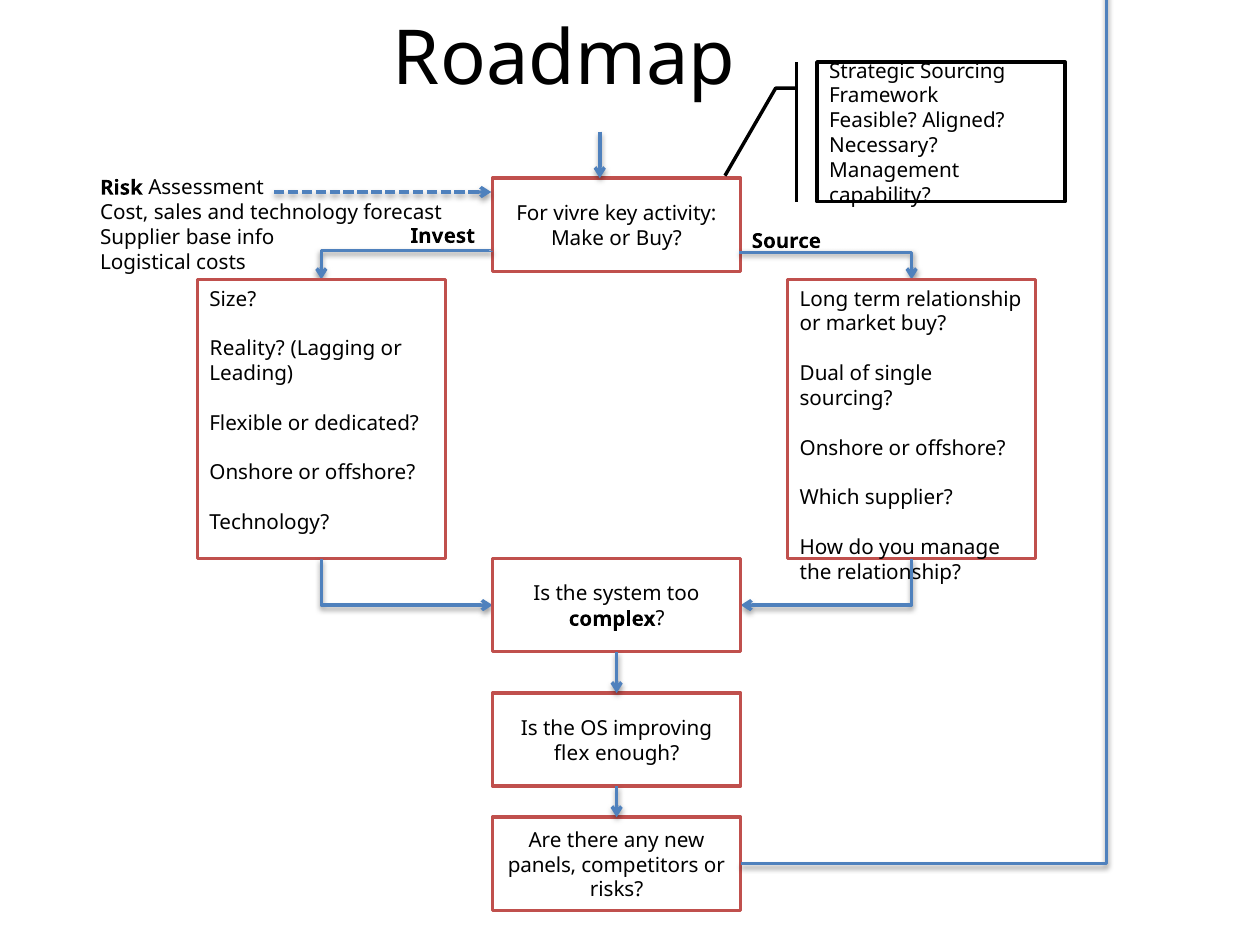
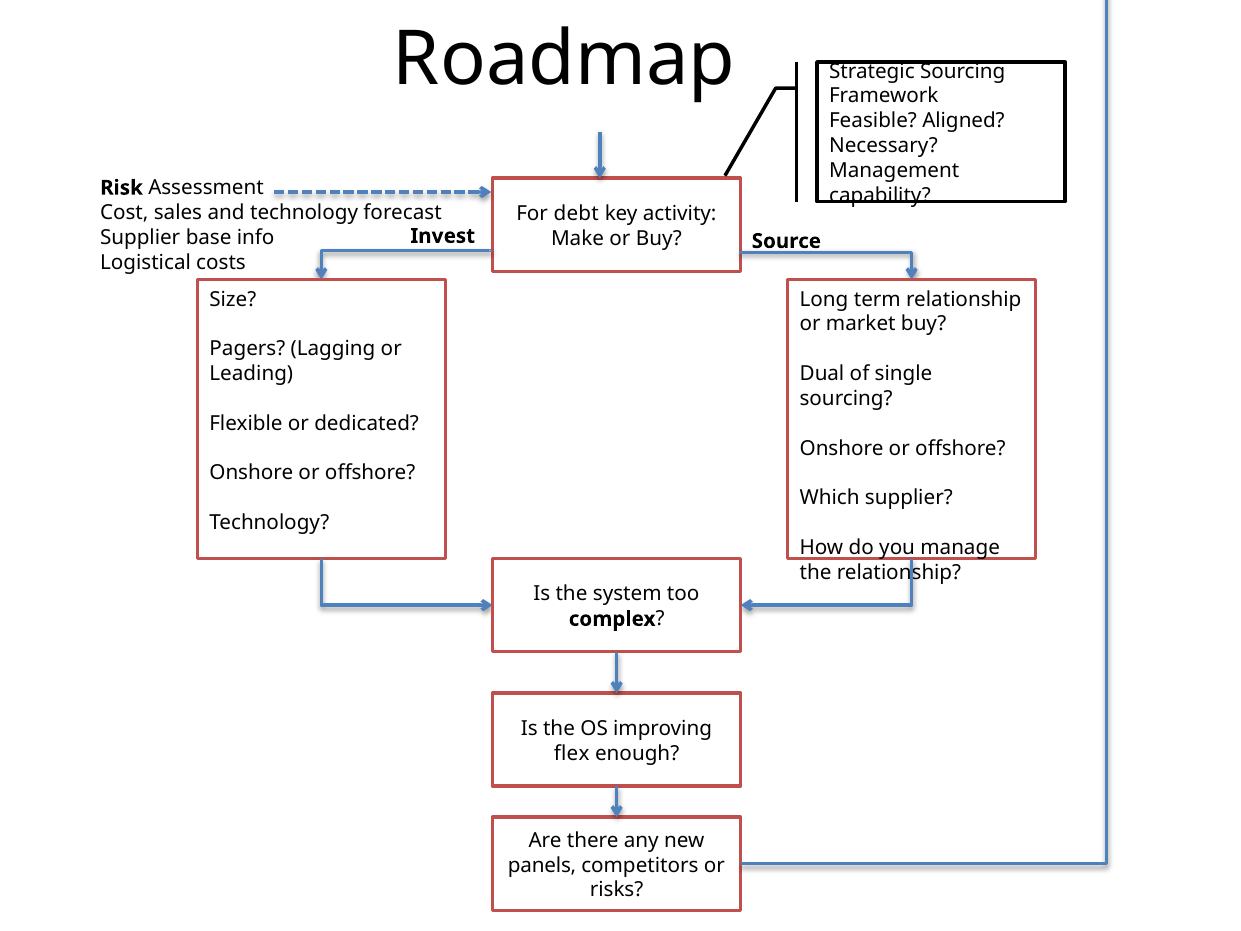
vivre: vivre -> debt (576, 214)
Reality: Reality -> Pagers (247, 349)
